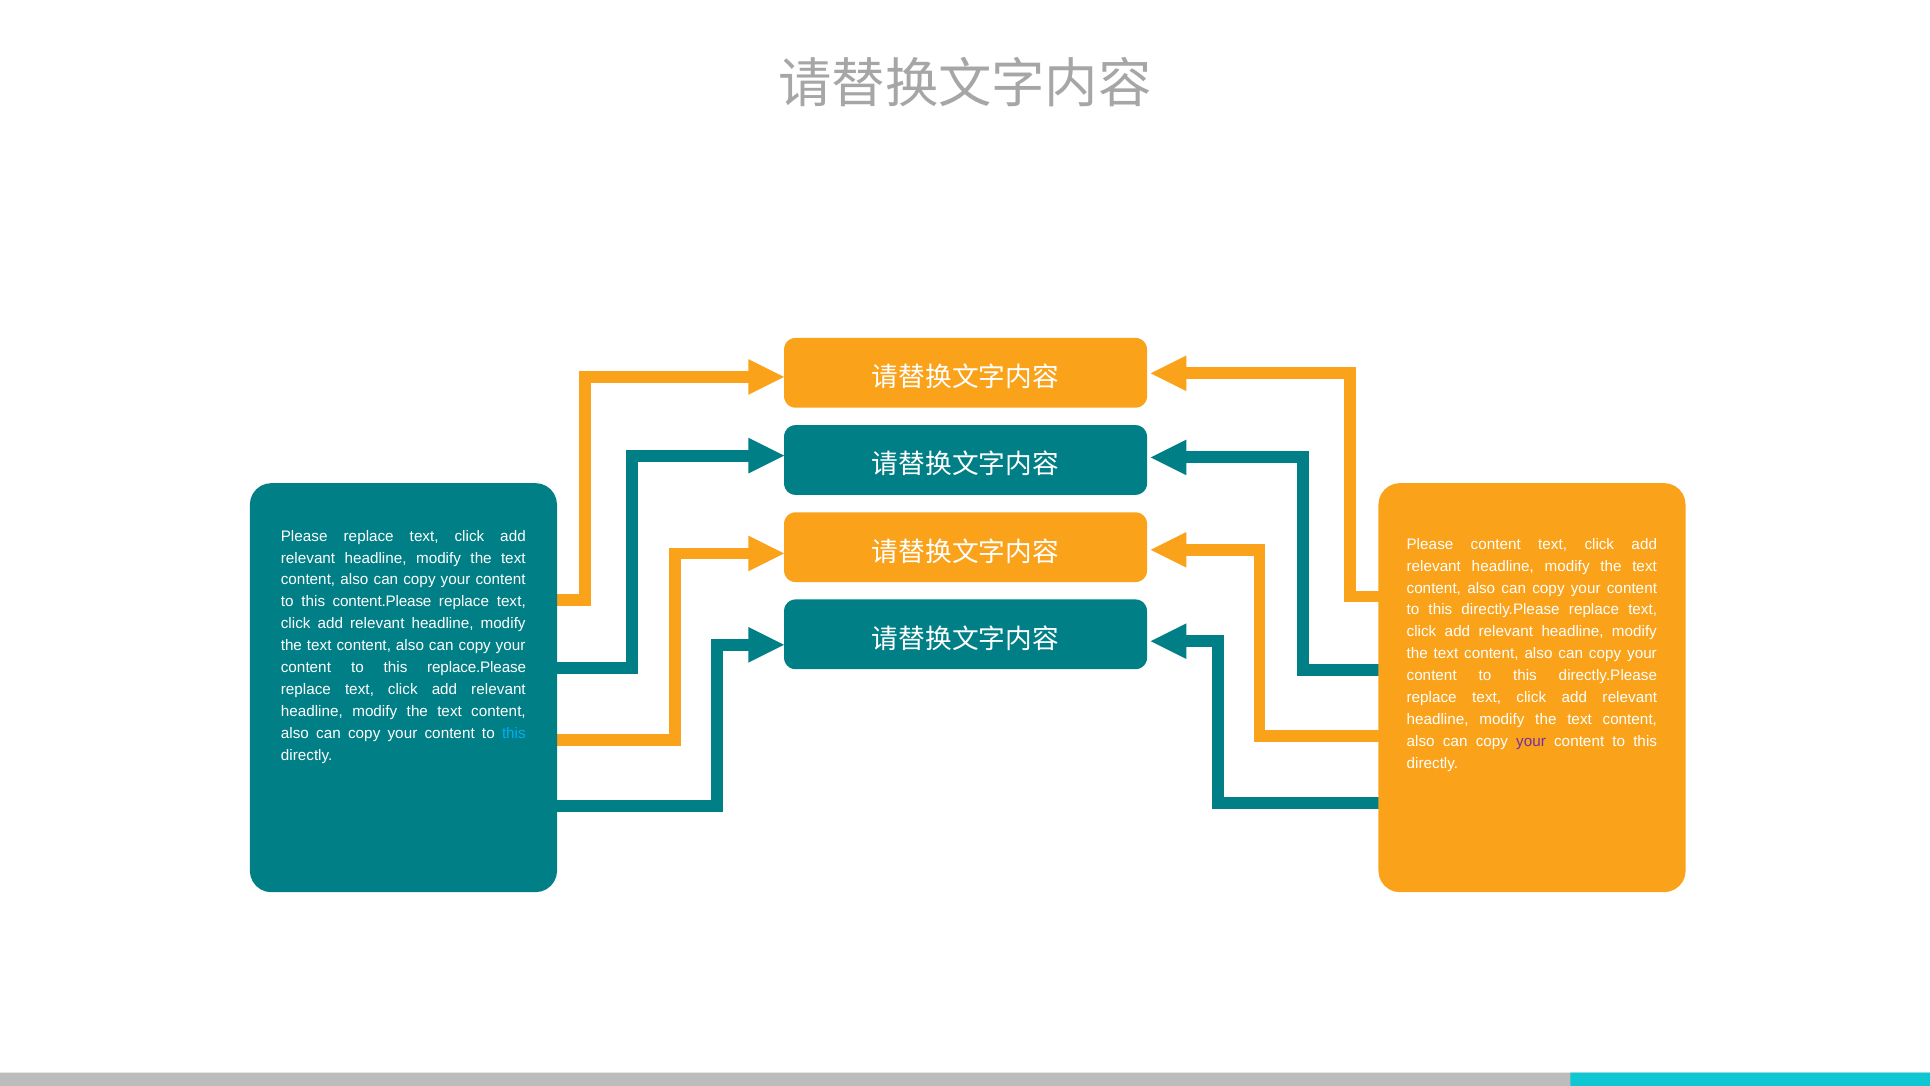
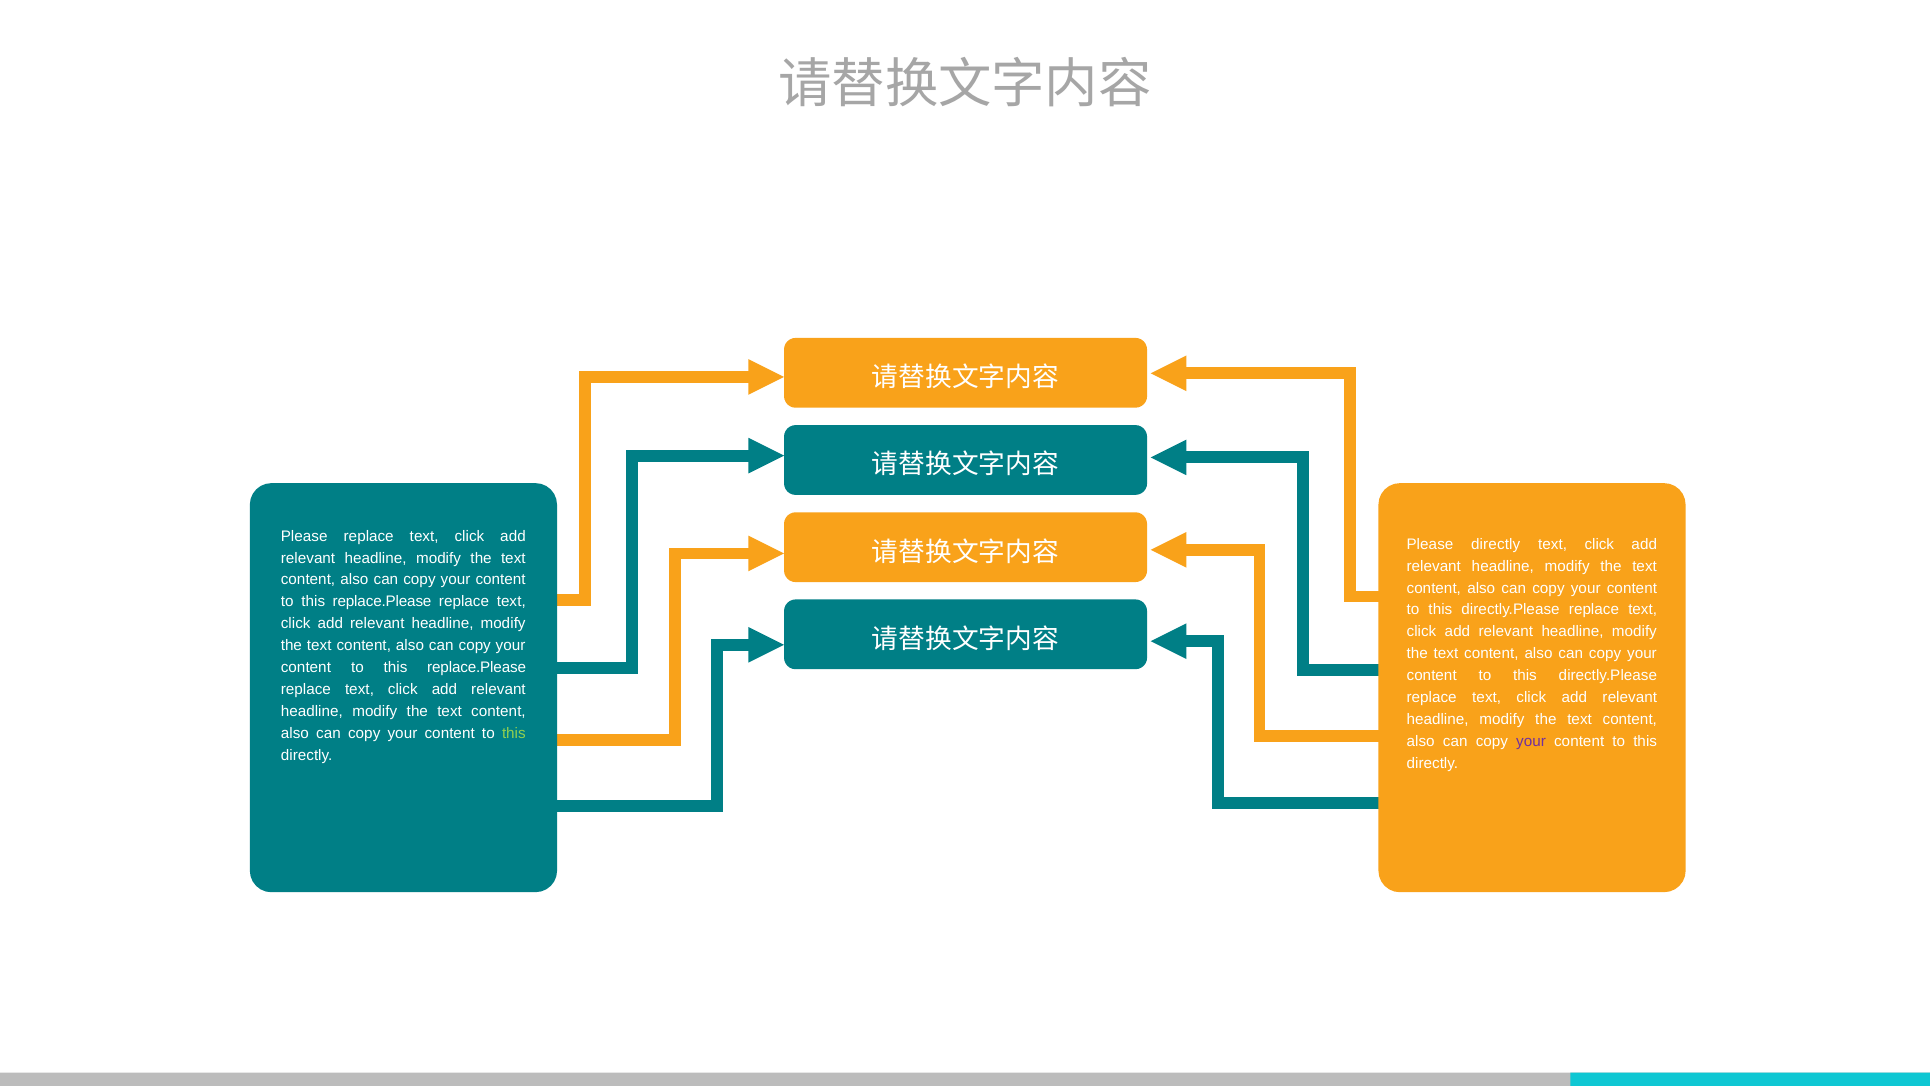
Please content: content -> directly (1496, 544)
content.Please: content.Please -> replace.Please (382, 602)
this colour: light blue -> light green (514, 733)
